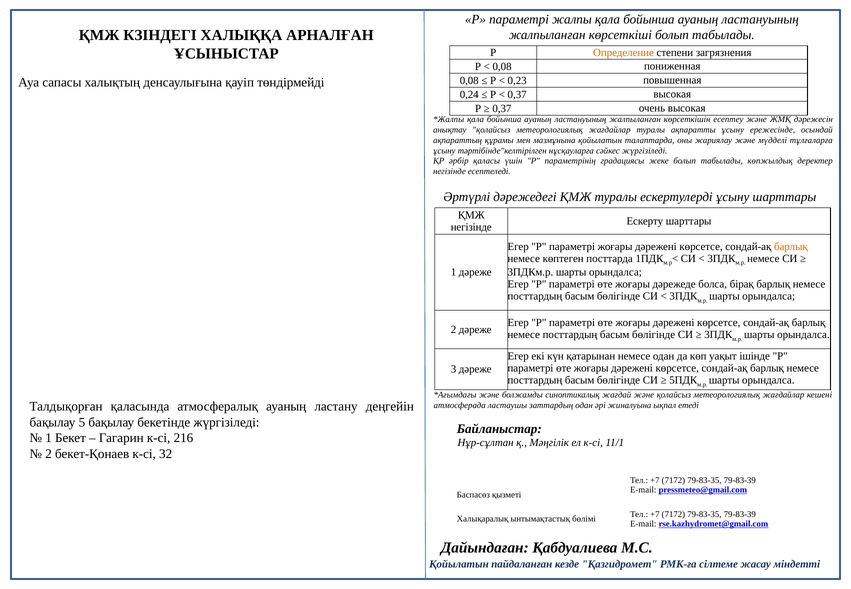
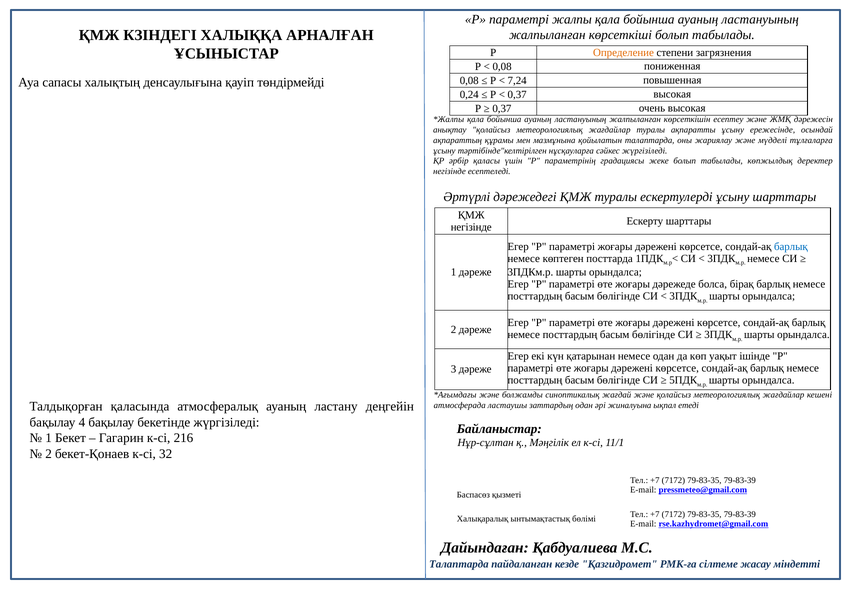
0,23: 0,23 -> 7,24 (517, 81)
барлық colour: orange -> blue (791, 247)
5: 5 -> 4 (82, 422)
Қойылатын: Қойылатын -> Талаптарда (459, 564)
